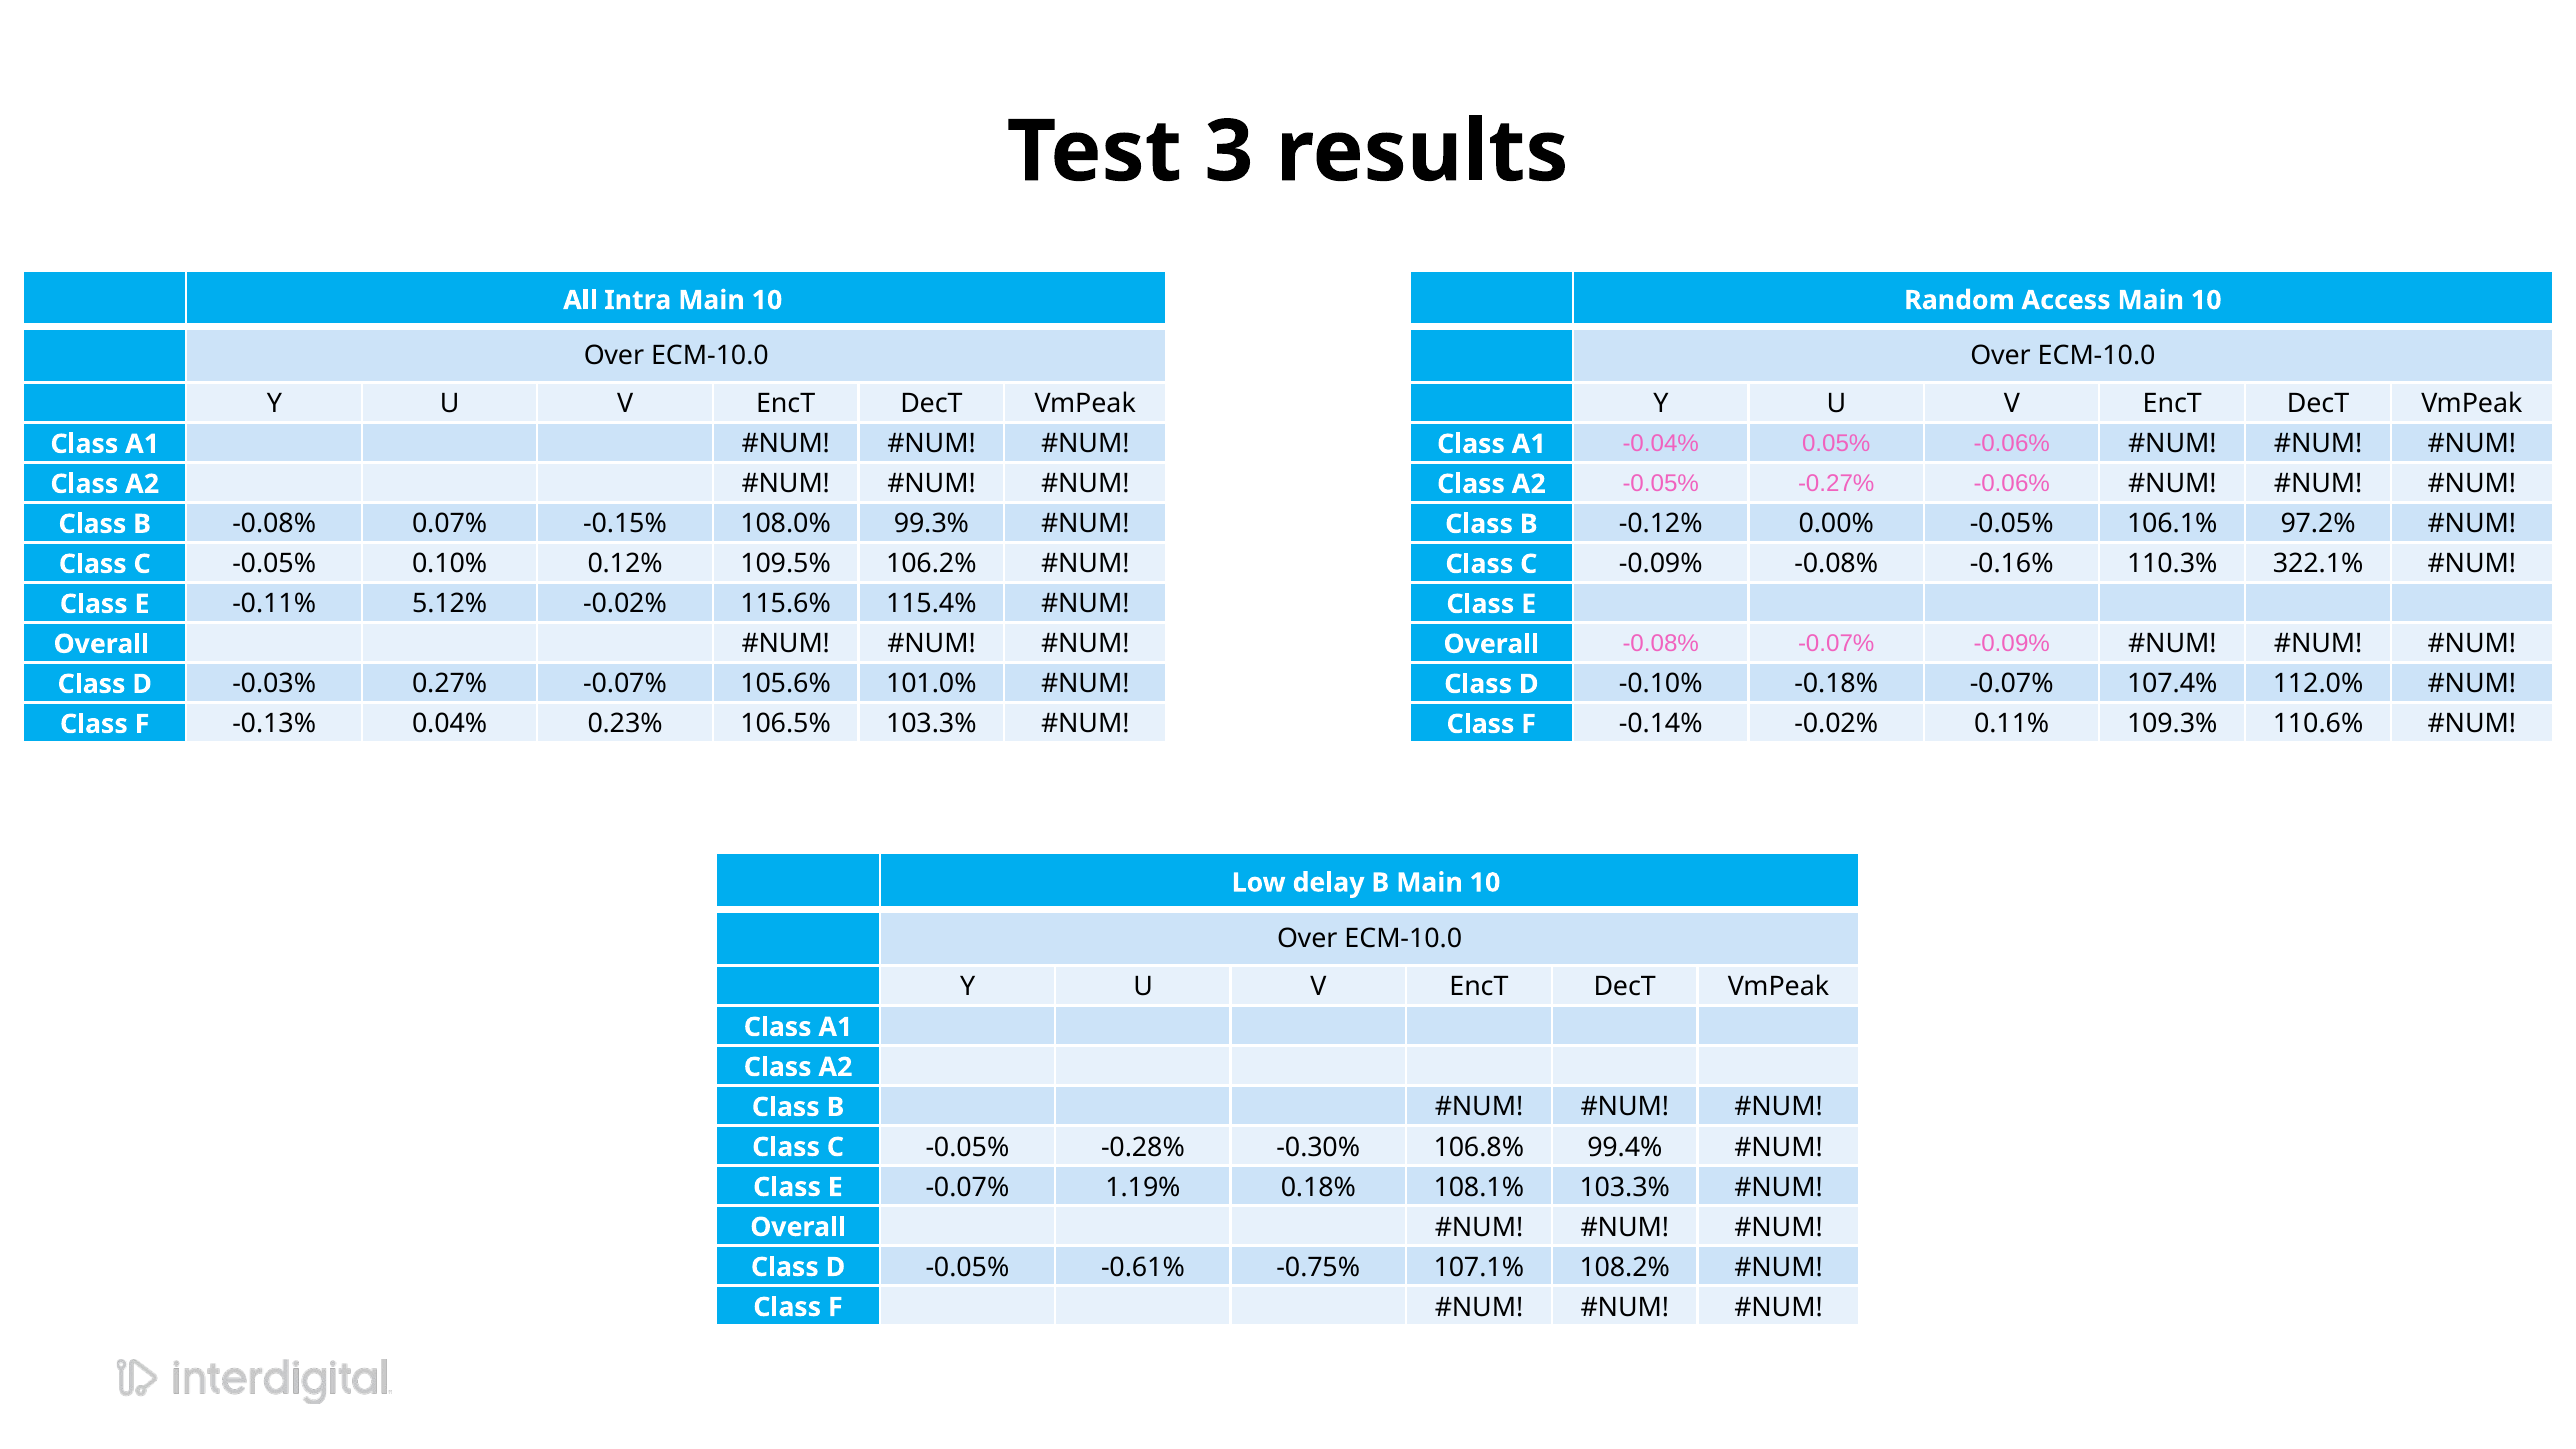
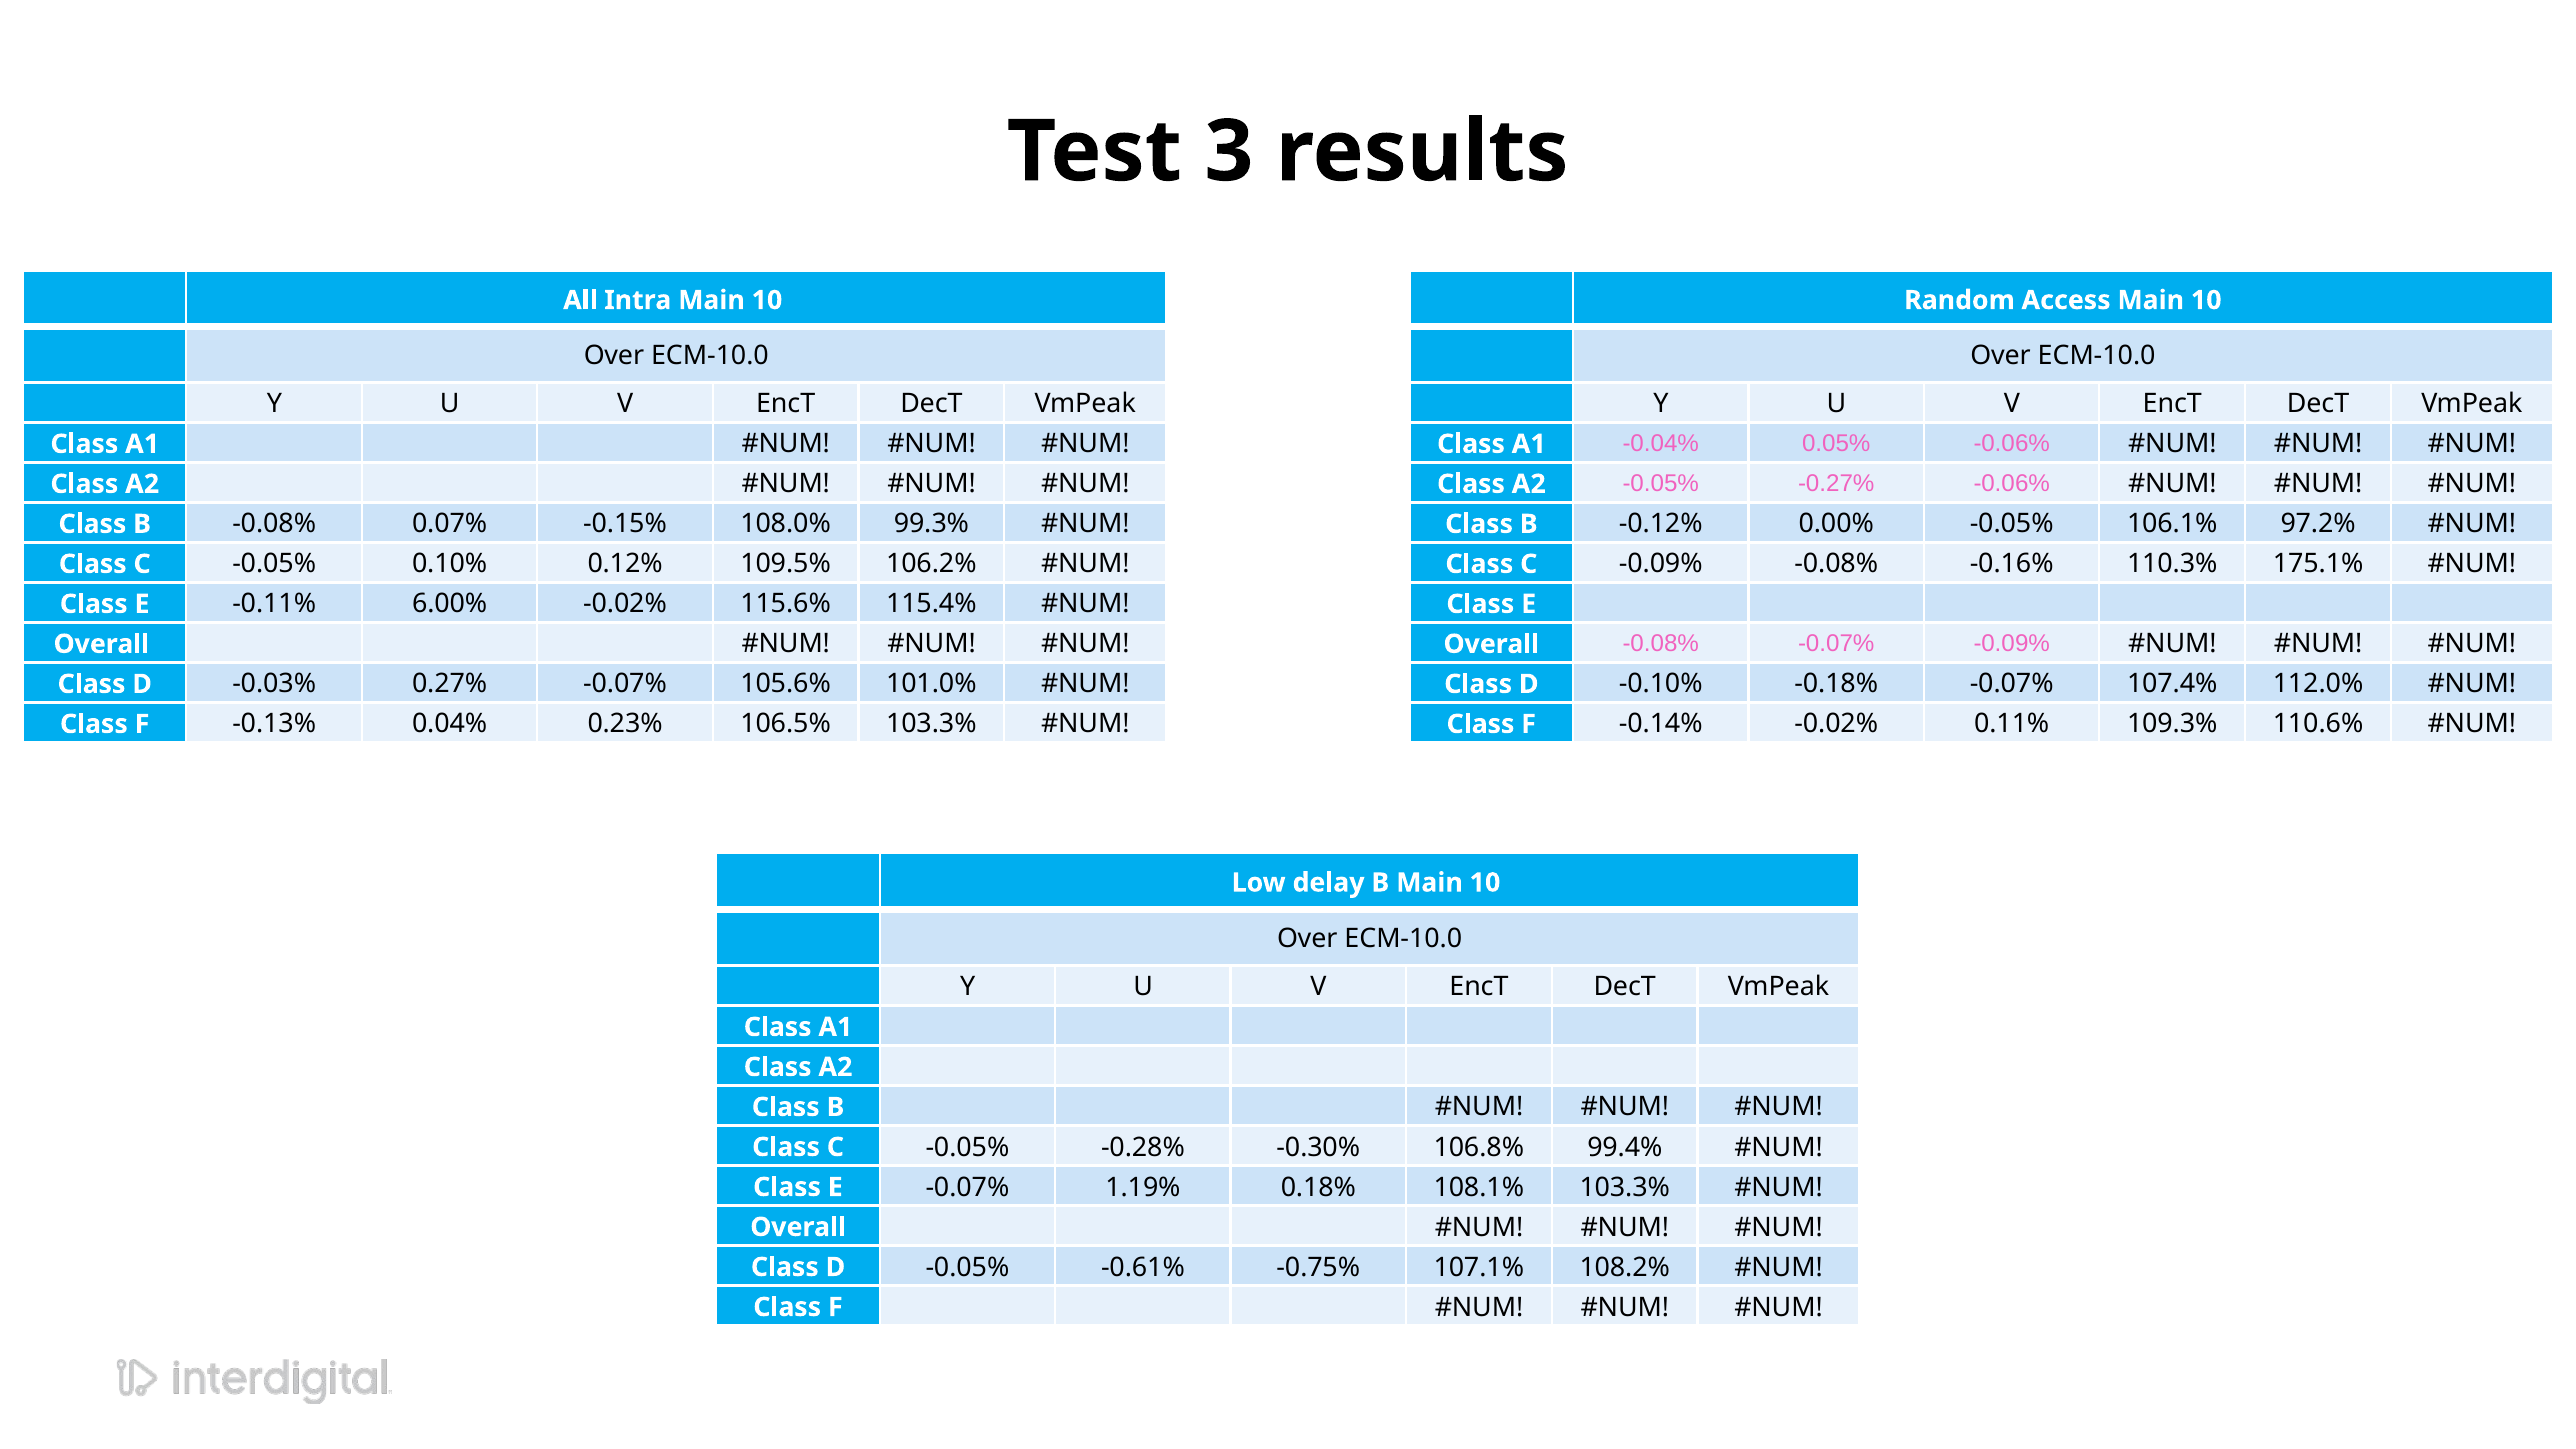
322.1%: 322.1% -> 175.1% (2318, 564)
5.12%: 5.12% -> 6.00% (450, 604)
